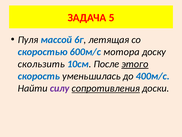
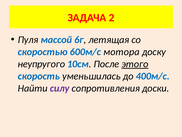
5: 5 -> 2 (112, 18)
скользить: скользить -> неупругого (41, 64)
сопротивления underline: present -> none (106, 88)
